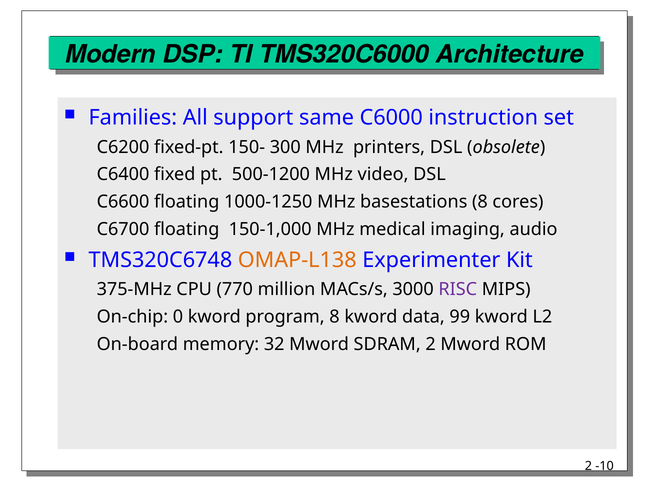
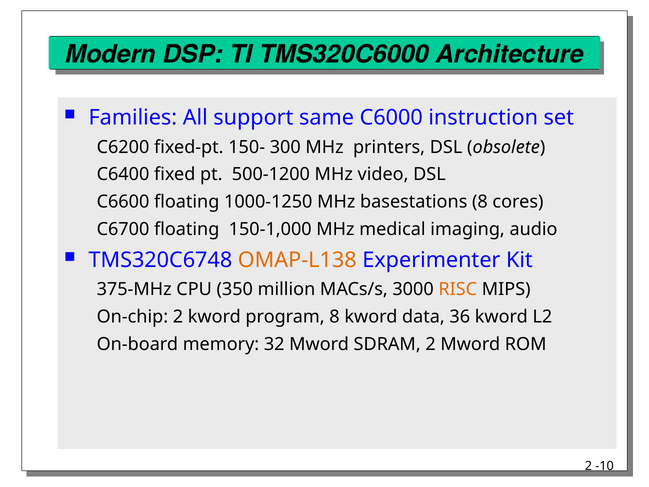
770: 770 -> 350 (235, 289)
RISC colour: purple -> orange (458, 289)
On-chip 0: 0 -> 2 (178, 317)
99: 99 -> 36 (460, 317)
